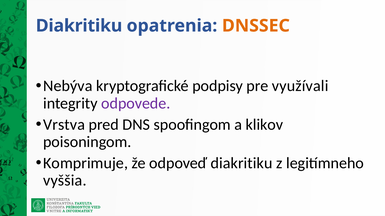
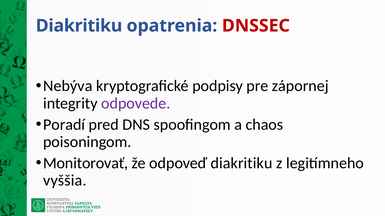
DNSSEC colour: orange -> red (256, 26)
využívali: využívali -> zápornej (300, 86)
Vrstva: Vrstva -> Poradí (64, 125)
klikov: klikov -> chaos (264, 125)
Komprimuje: Komprimuje -> Monitorovať (86, 163)
